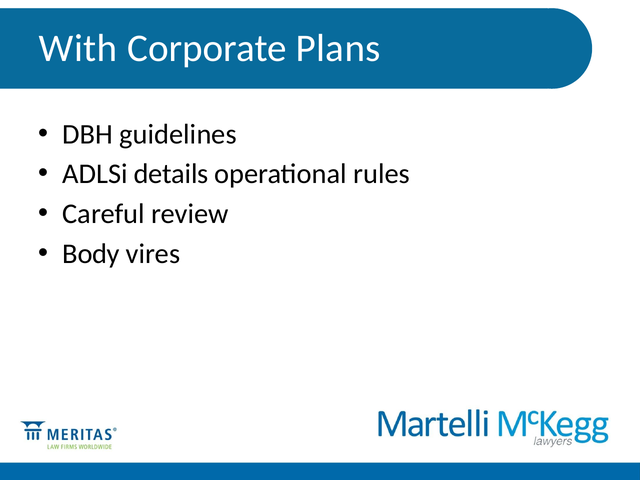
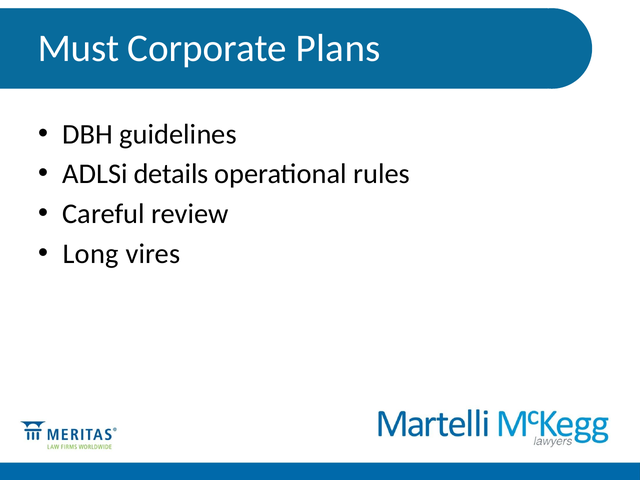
With: With -> Must (79, 49)
Body: Body -> Long (91, 254)
